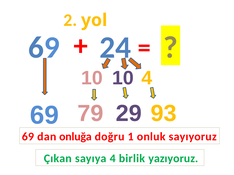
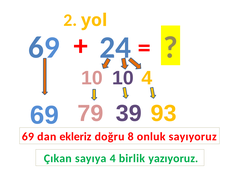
29: 29 -> 39 (129, 114)
onluğa: onluğa -> ekleriz (75, 137)
1: 1 -> 8 (131, 137)
